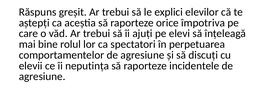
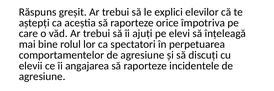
neputința: neputința -> angajarea (87, 66)
